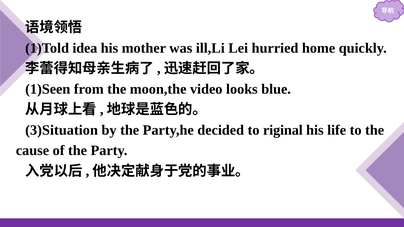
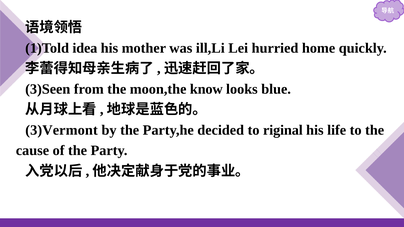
1)Seen: 1)Seen -> 3)Seen (48, 89)
video: video -> know (206, 89)
3)Situation: 3)Situation -> 3)Vermont (62, 130)
